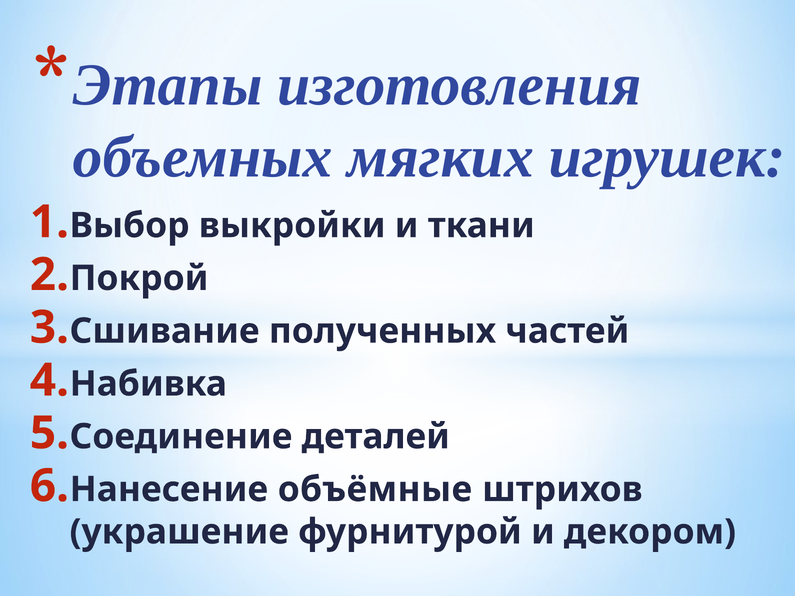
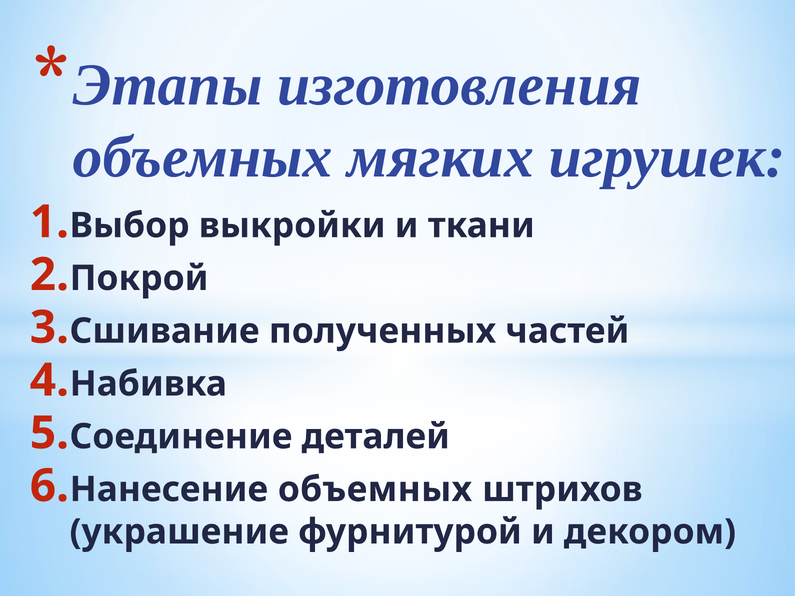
Нанесение объёмные: объёмные -> объемных (375, 490)
